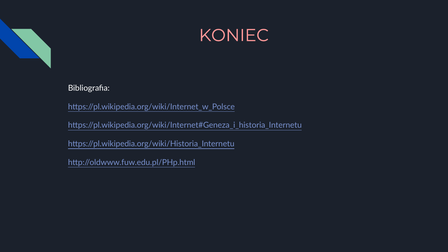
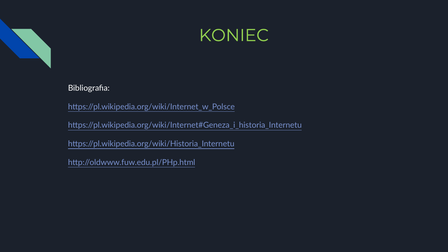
KONIEC colour: pink -> light green (234, 35)
